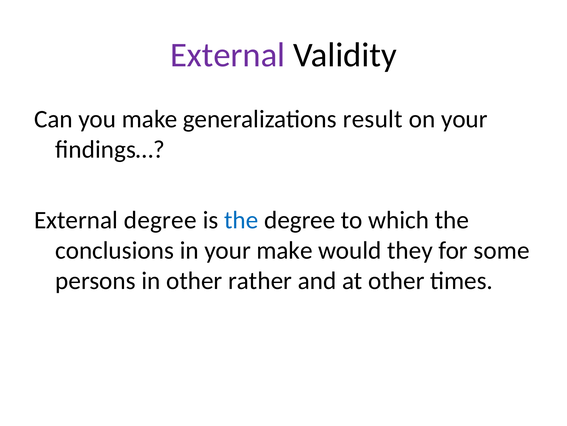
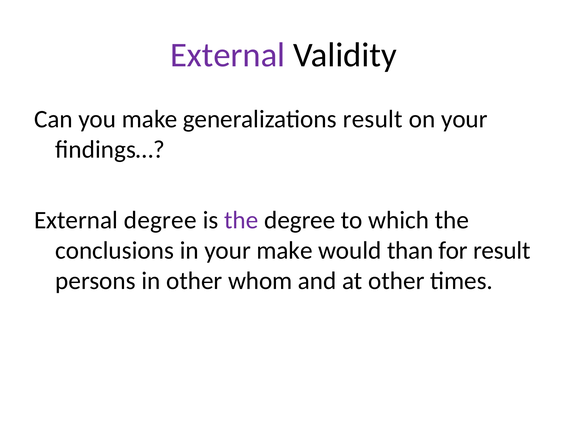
the colour: blue -> purple (241, 220)
they: they -> than (410, 250)
for some: some -> result (502, 250)
rather: rather -> whom (260, 280)
